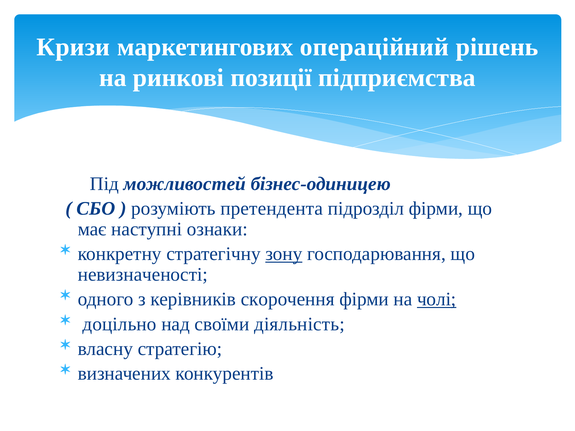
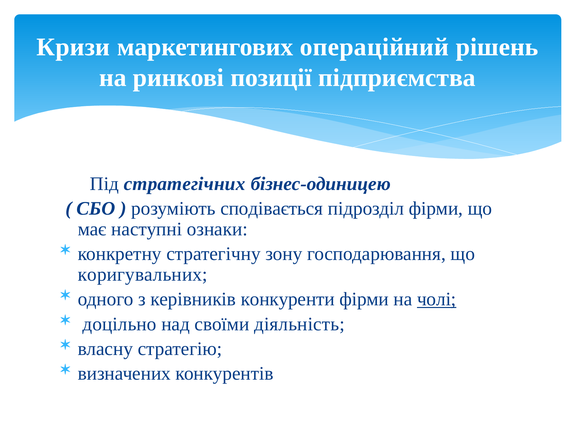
можливостей: можливостей -> стратегічних (185, 184)
претендента: претендента -> сподівається (272, 209)
зону underline: present -> none (284, 254)
невизначеності: невизначеності -> коригувальних (143, 275)
скорочення: скорочення -> конкуренти (288, 300)
